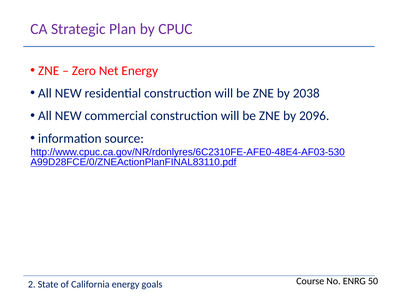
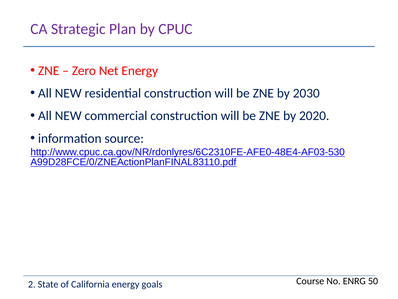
2038: 2038 -> 2030 (306, 93)
2096: 2096 -> 2020 (314, 116)
